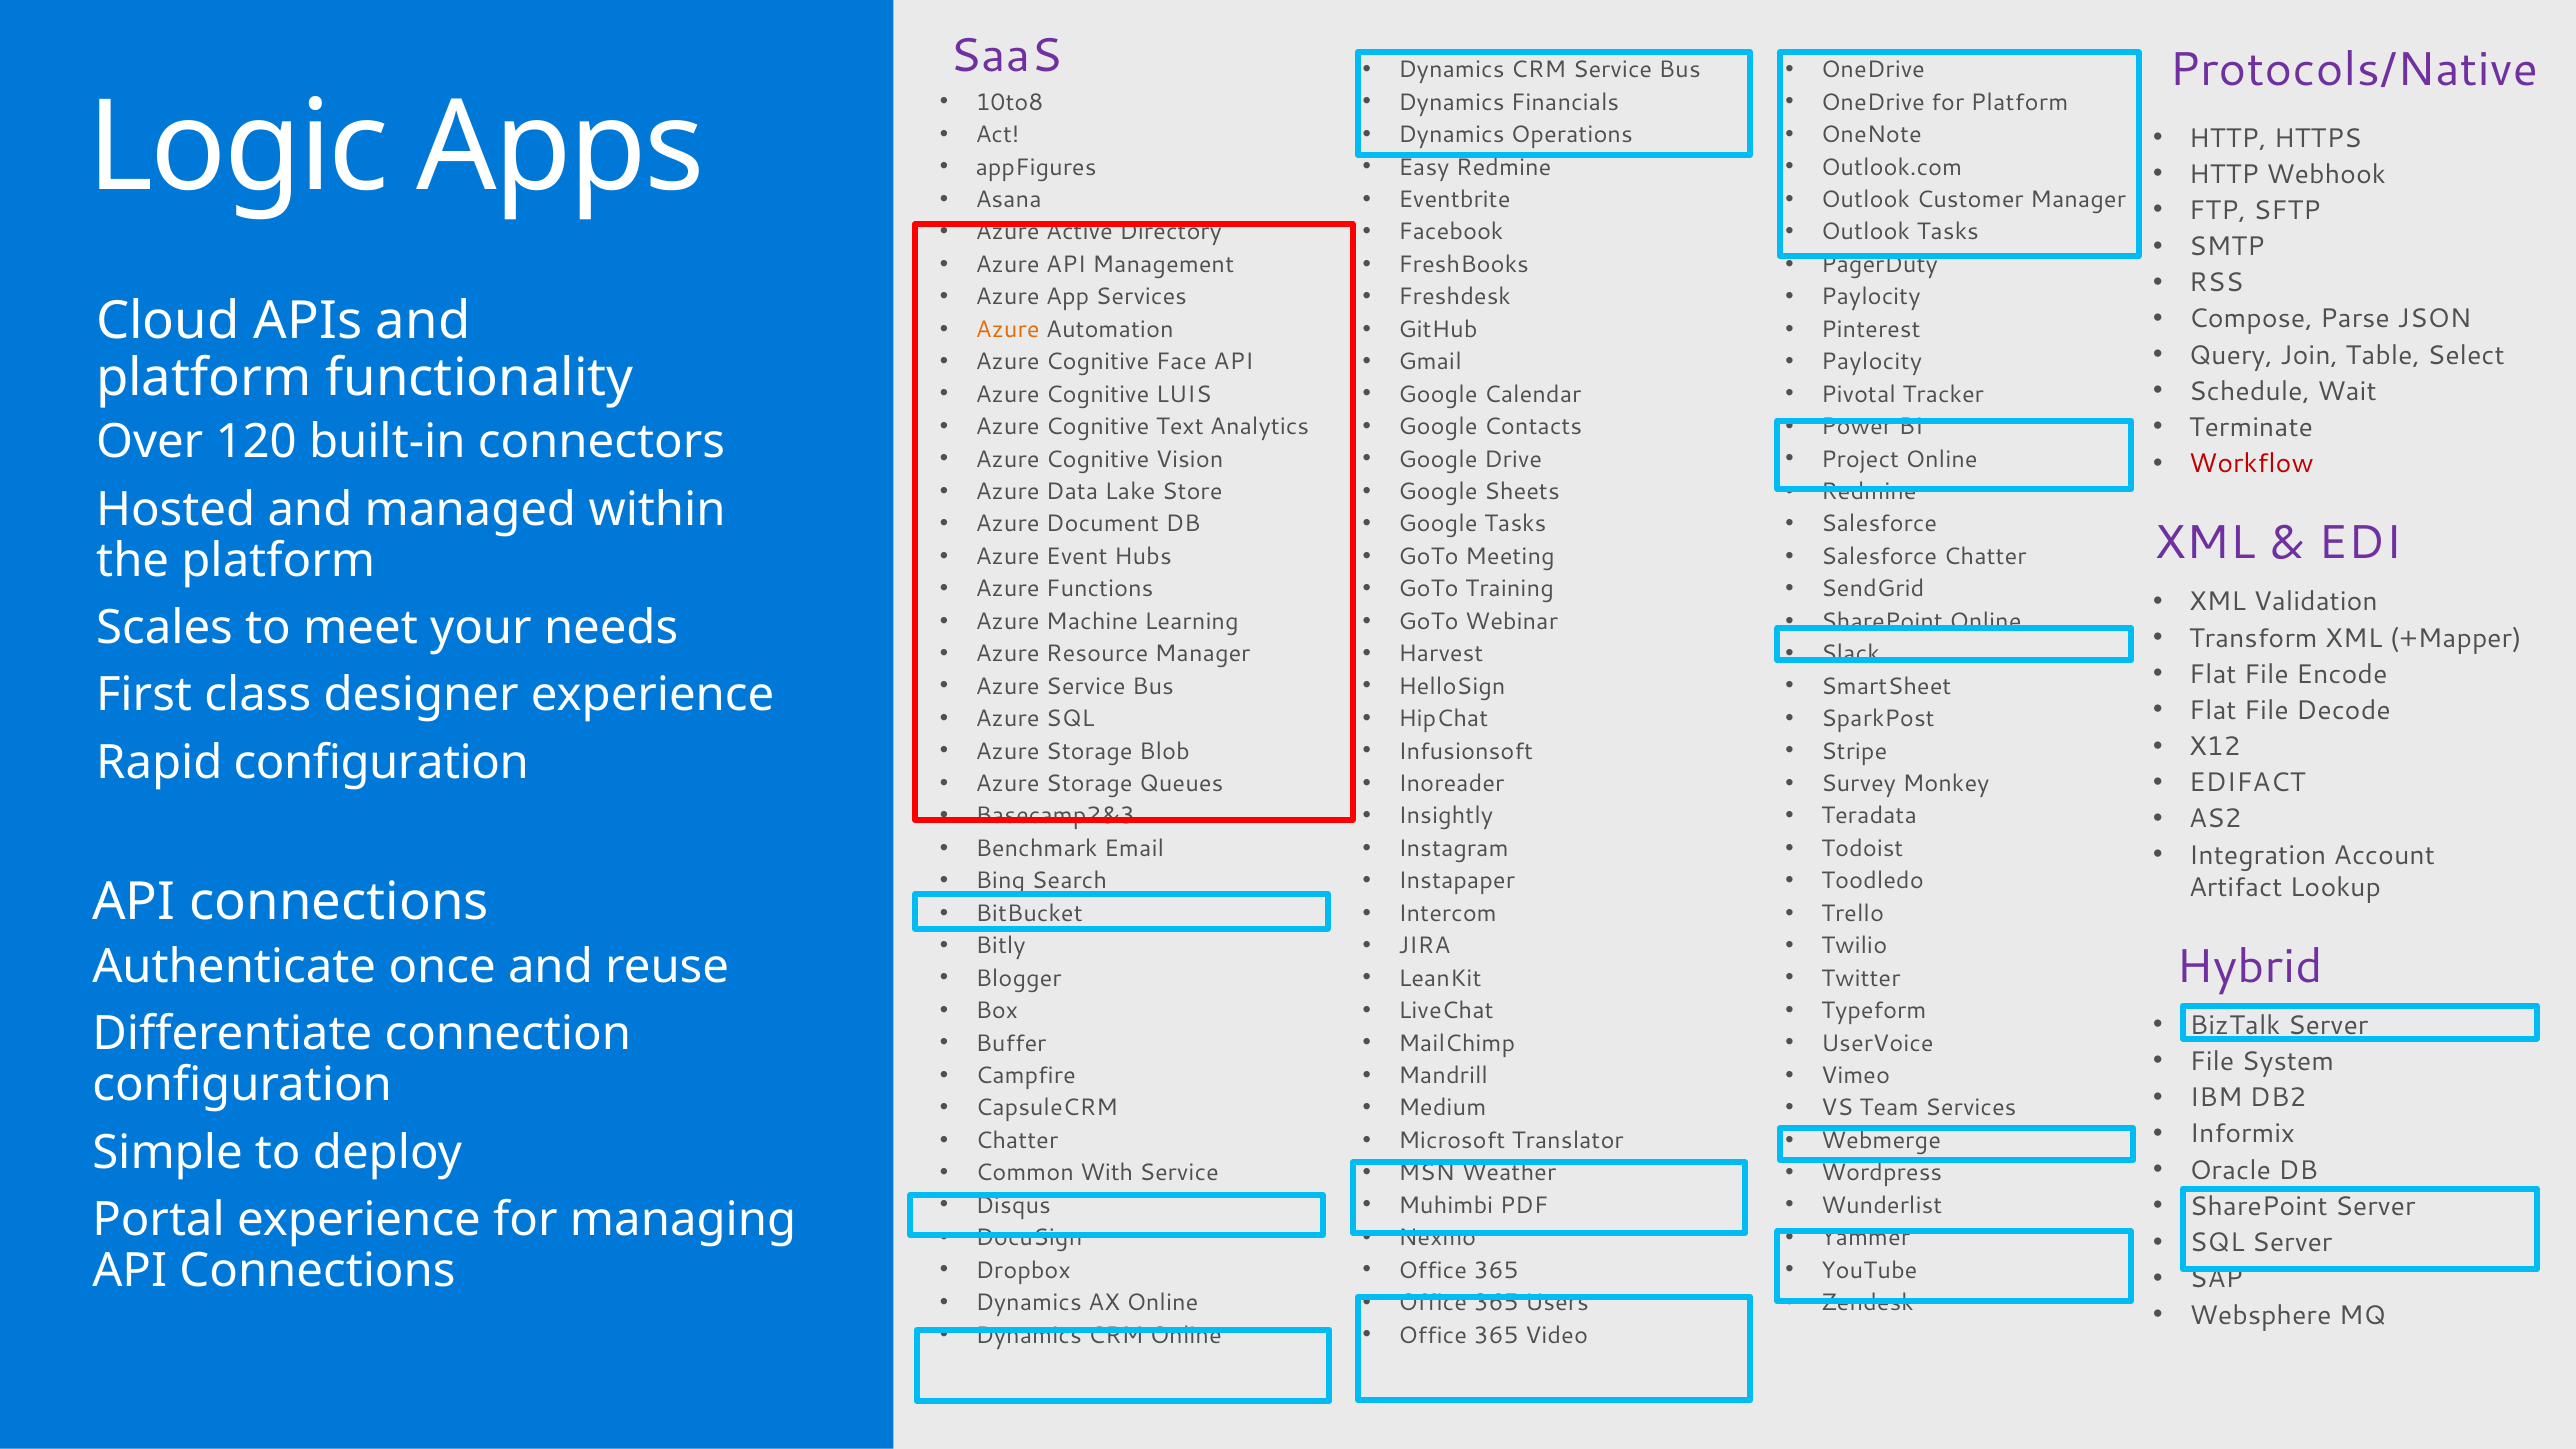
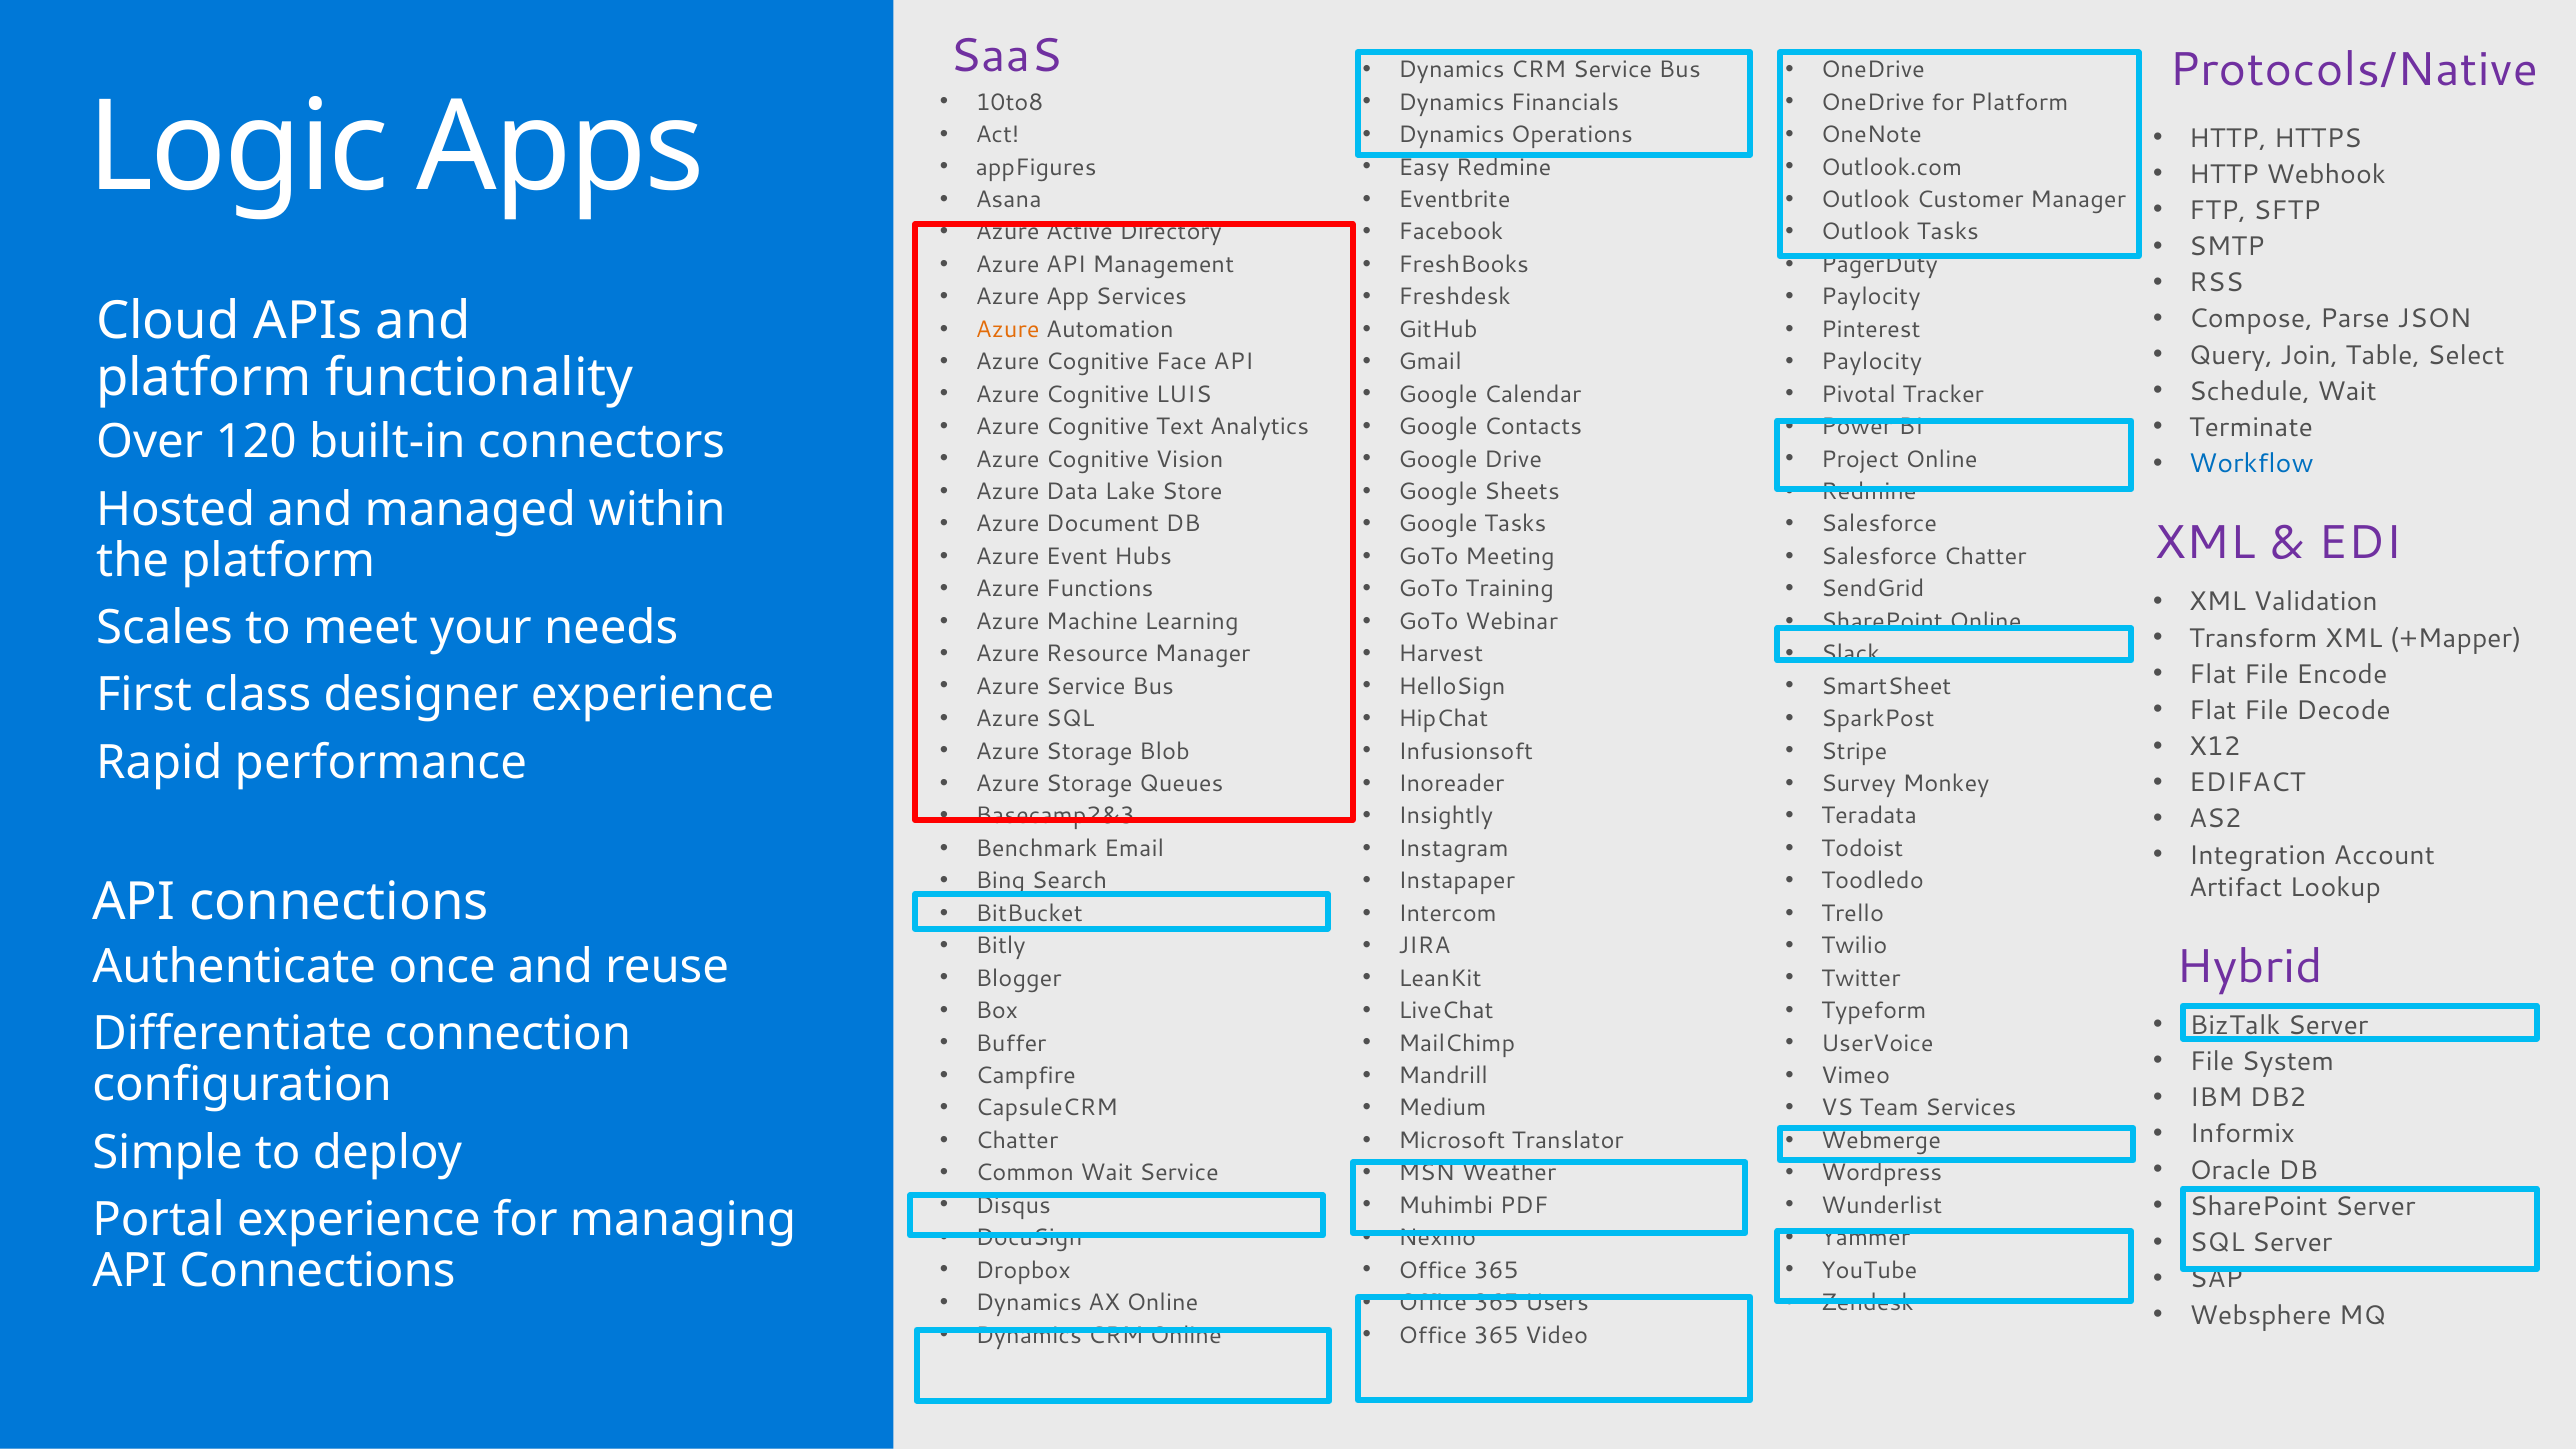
Workflow colour: red -> blue (2251, 464)
Rapid configuration: configuration -> performance (381, 762)
Common With: With -> Wait (1107, 1173)
